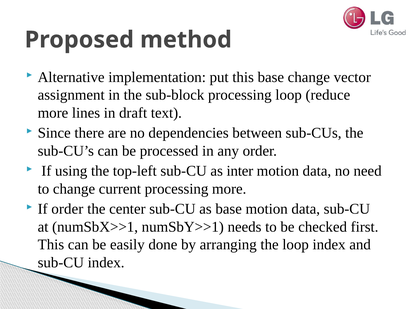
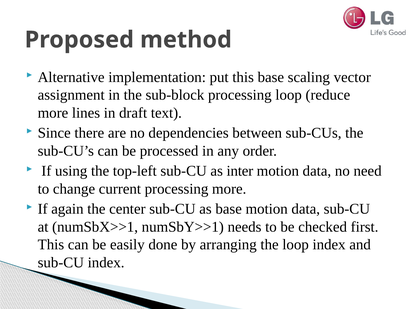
base change: change -> scaling (309, 77)
If order: order -> again (67, 209)
